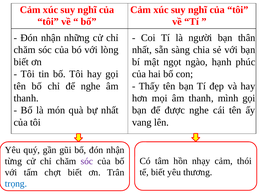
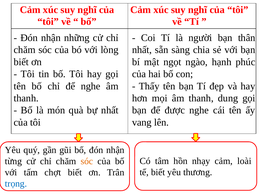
mình: mình -> dung (228, 98)
thói: thói -> loài (244, 161)
sóc colour: purple -> orange (87, 162)
